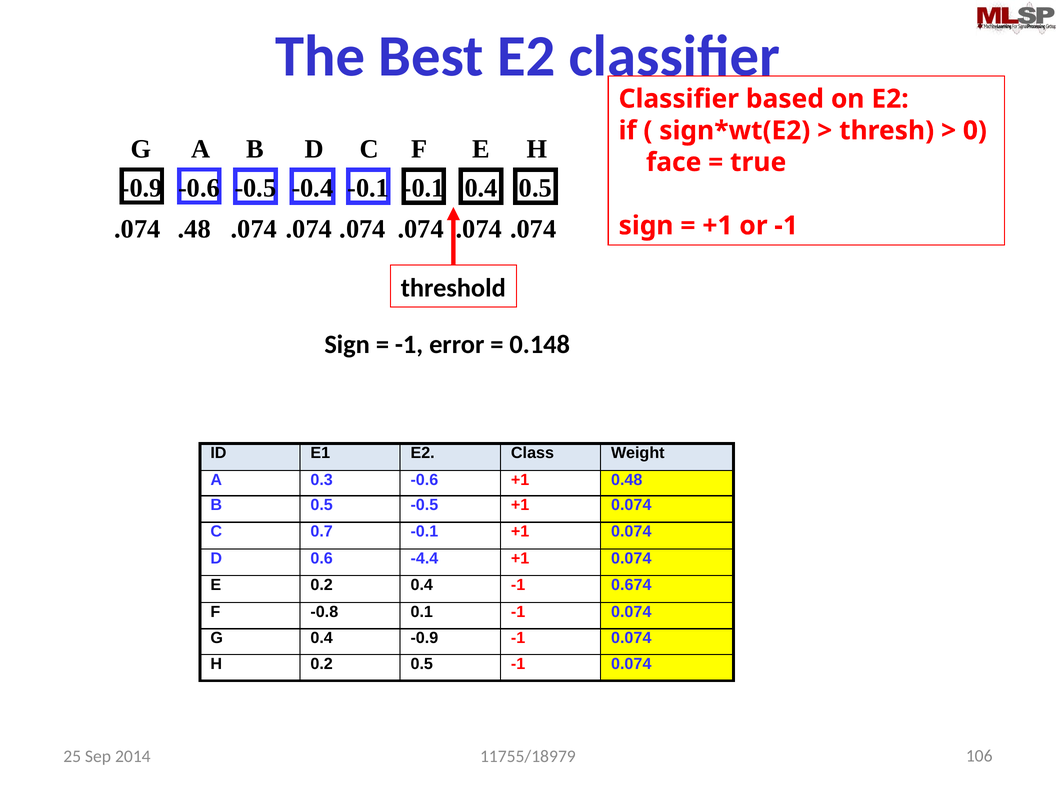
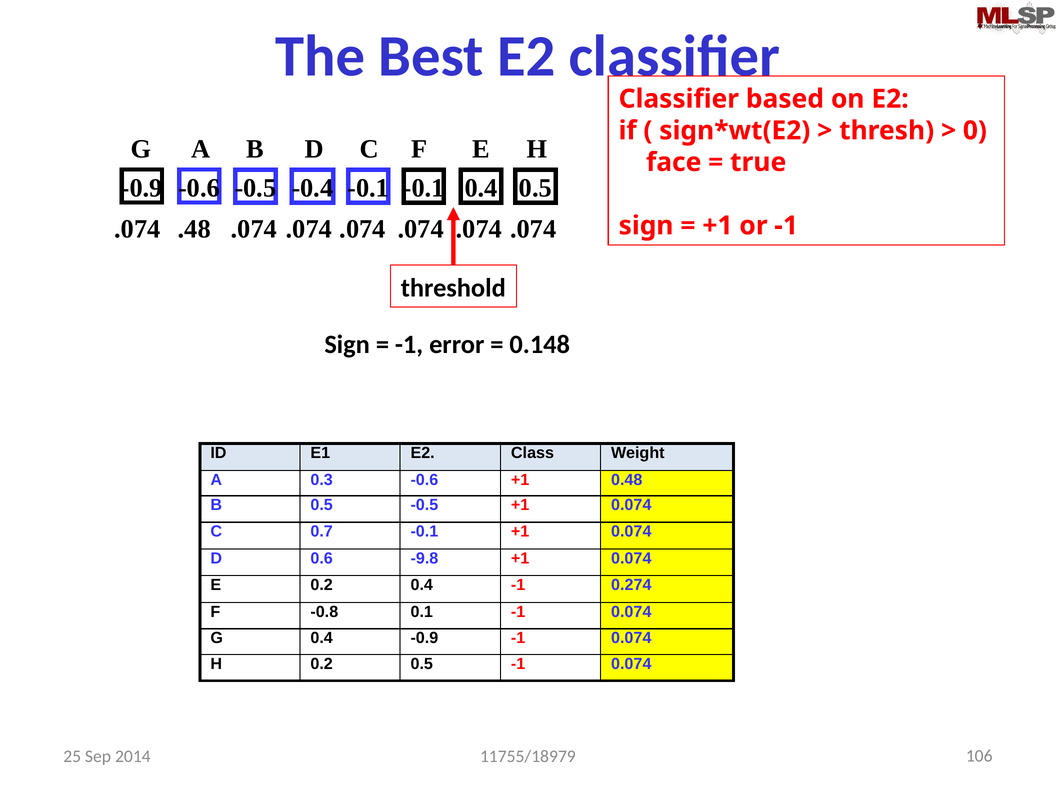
-4.4: -4.4 -> -9.8 (424, 558)
0.674: 0.674 -> 0.274 (631, 585)
